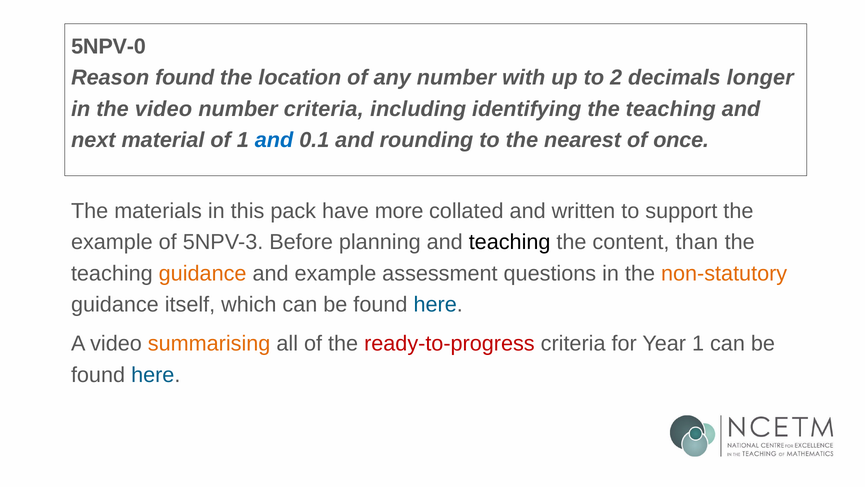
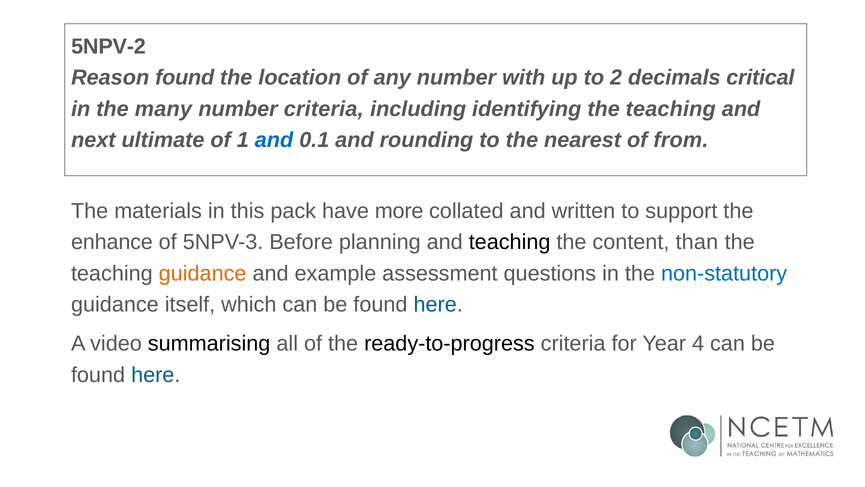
5NPV-0: 5NPV-0 -> 5NPV-2 (108, 47)
longer: longer -> critical (760, 78)
the video: video -> many (163, 109)
material: material -> ultimate (163, 140)
once: once -> from (681, 140)
example: example -> enhance (112, 242)
non-statutory colour: orange -> blue (724, 273)
summarising colour: orange -> black (209, 344)
ready-to-progress colour: red -> black (449, 344)
Year 1: 1 -> 4 (698, 344)
